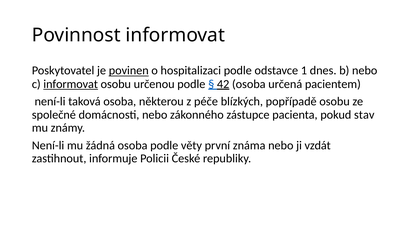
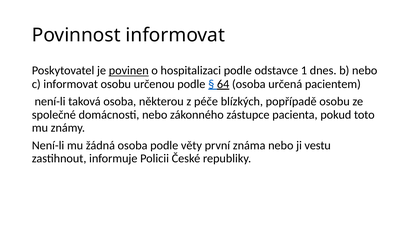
informovat underline: present -> none (71, 84)
42: 42 -> 64 (223, 84)
stav: stav -> toto (364, 115)
vzdát: vzdát -> vestu (318, 145)
